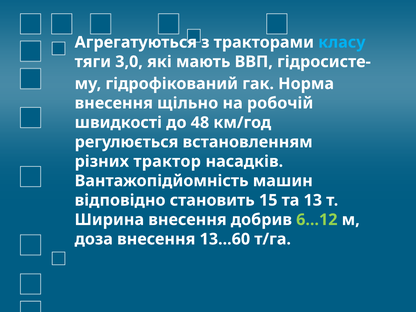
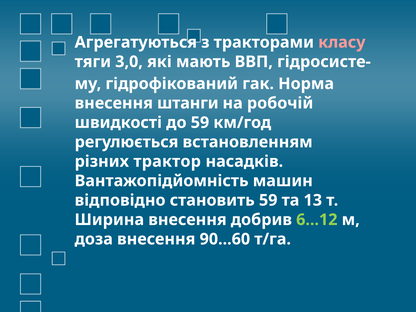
класу colour: light blue -> pink (342, 42)
щільно: щільно -> штанги (188, 103)
до 48: 48 -> 59 (200, 123)
становить 15: 15 -> 59 (268, 200)
13...60: 13...60 -> 90...60 (225, 239)
